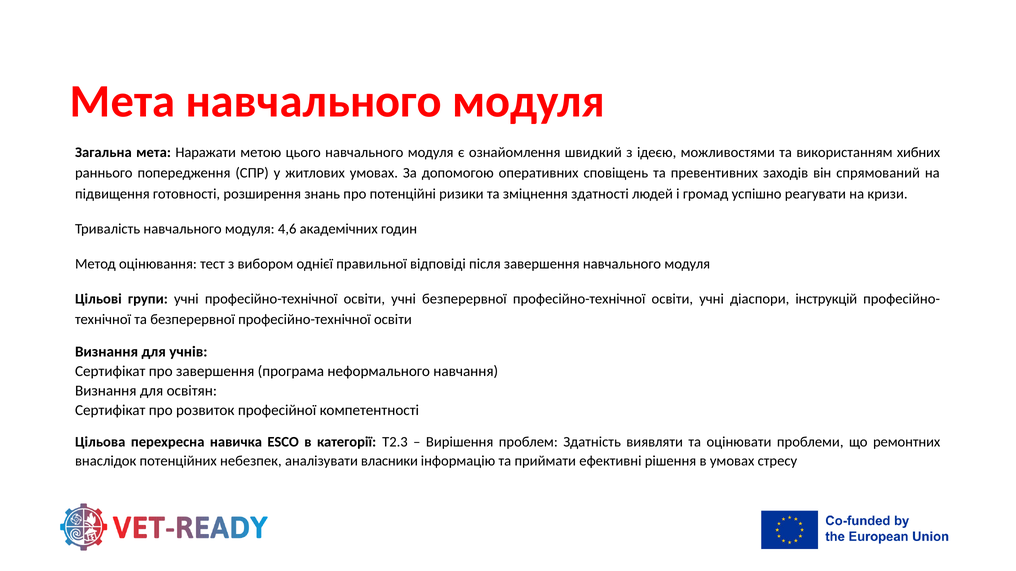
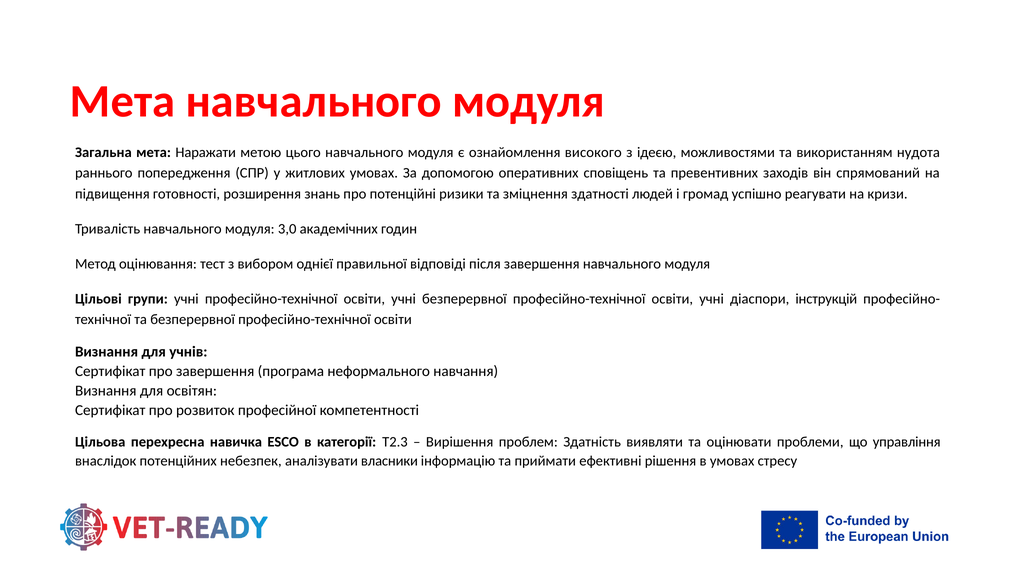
швидкий: швидкий -> високого (593, 152)
хибних: хибних -> нудота (918, 152)
4,6: 4,6 -> 3,0 (287, 229)
ремонтних: ремонтних -> управління (907, 442)
